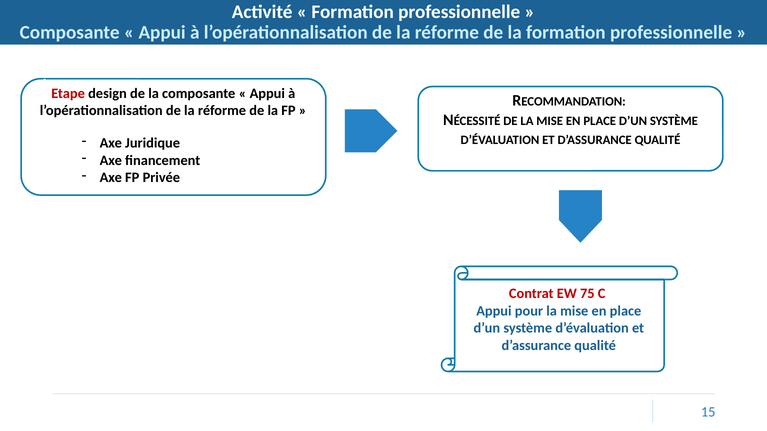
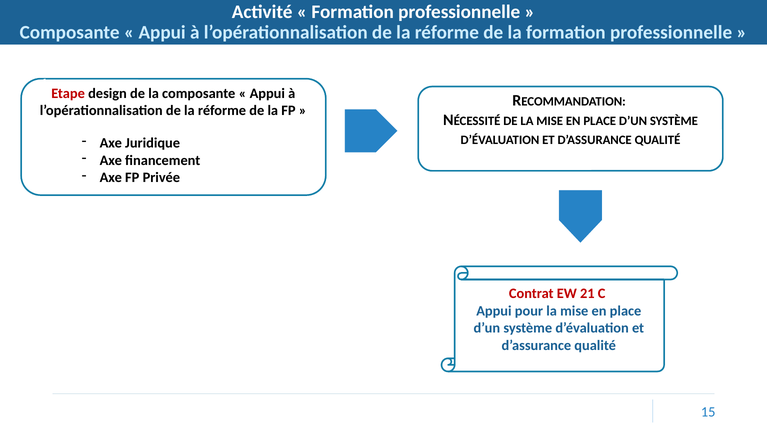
75: 75 -> 21 (587, 294)
